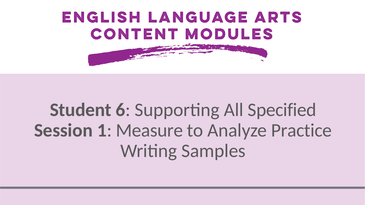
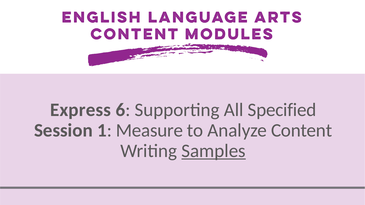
Student: Student -> Express (81, 110)
Practice: Practice -> Content (302, 130)
Samples underline: none -> present (214, 151)
